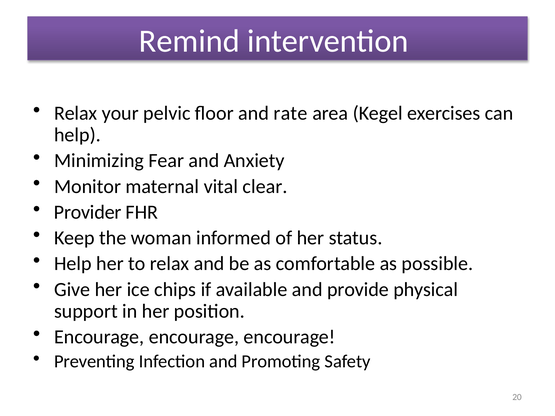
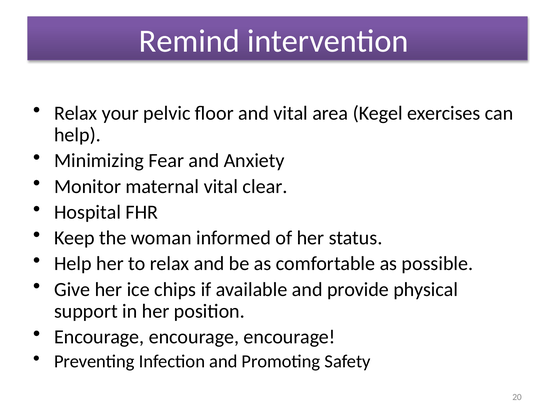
and rate: rate -> vital (291, 113)
Provider: Provider -> Hospital (88, 212)
